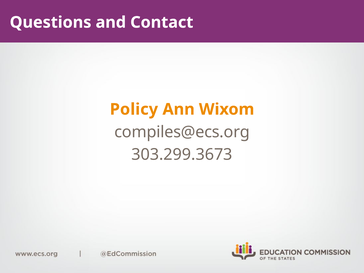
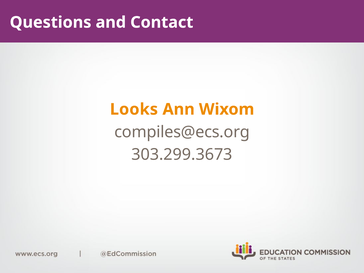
Policy: Policy -> Looks (134, 109)
